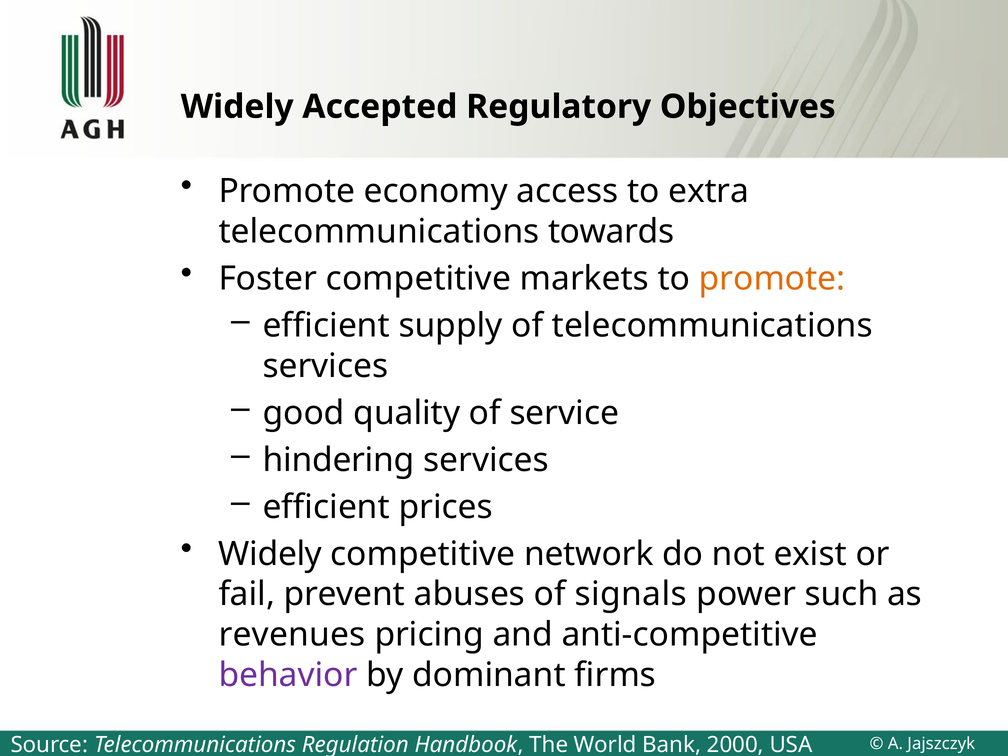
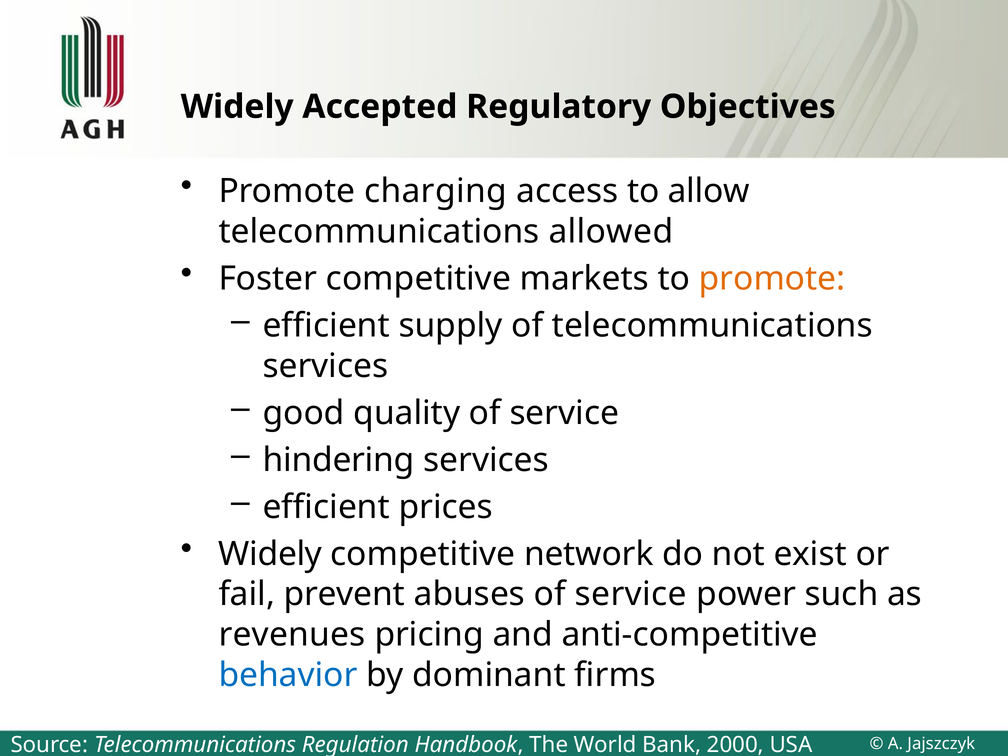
economy: economy -> charging (435, 191)
extra: extra -> allow (709, 191)
towards: towards -> allowed (611, 232)
abuses of signals: signals -> service (631, 594)
behavior colour: purple -> blue (288, 675)
